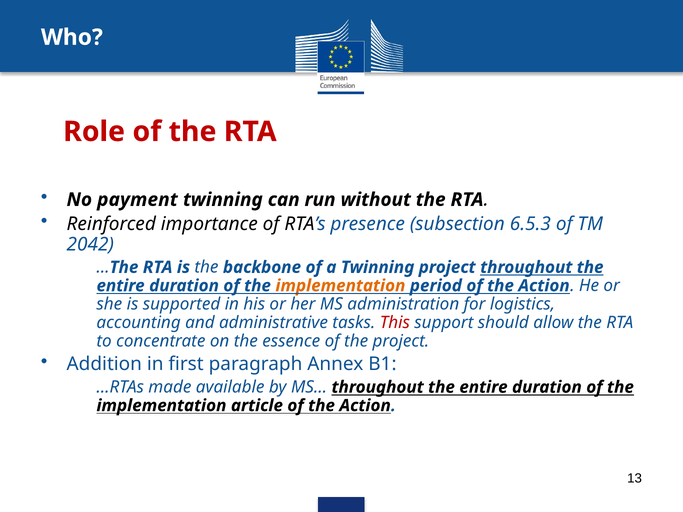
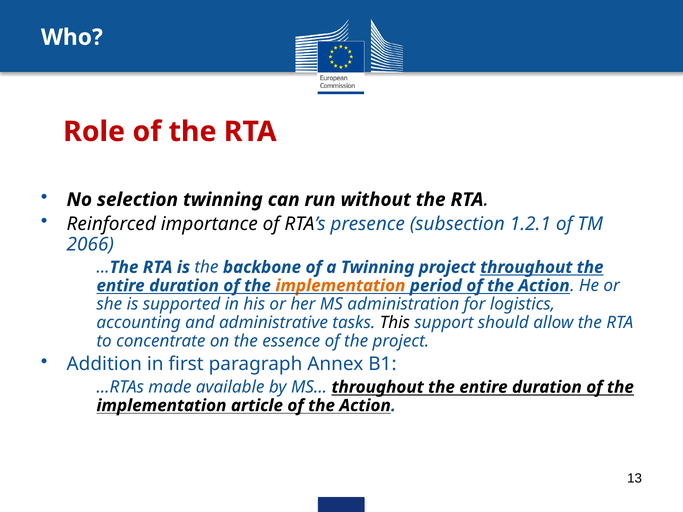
payment: payment -> selection (137, 200)
6.5.3: 6.5.3 -> 1.2.1 (530, 224)
2042: 2042 -> 2066 (90, 244)
This colour: red -> black (395, 323)
